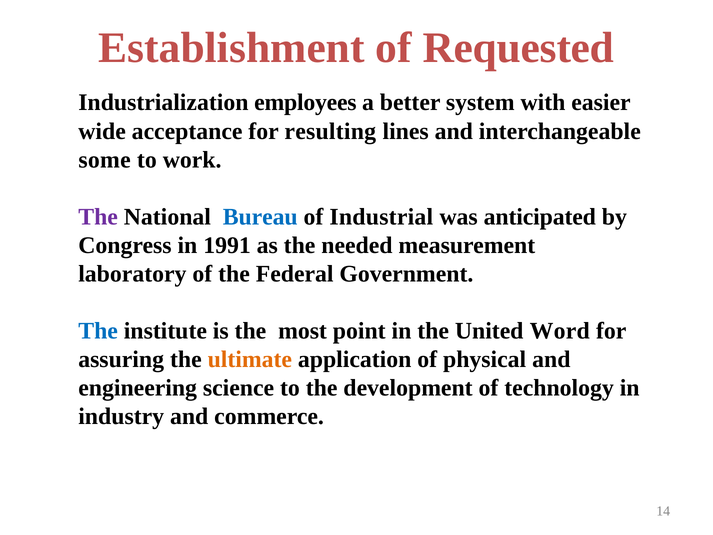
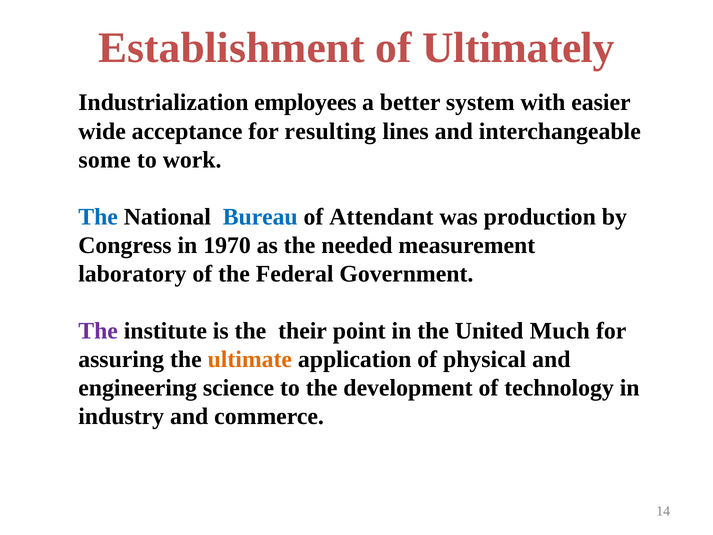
Requested: Requested -> Ultimately (518, 48)
The colour: purple -> blue (98, 217)
Industrial: Industrial -> Attendant (381, 217)
anticipated: anticipated -> production (540, 217)
1991: 1991 -> 1970 (227, 245)
The colour: blue -> purple (98, 331)
most: most -> their (303, 331)
Word: Word -> Much (560, 331)
